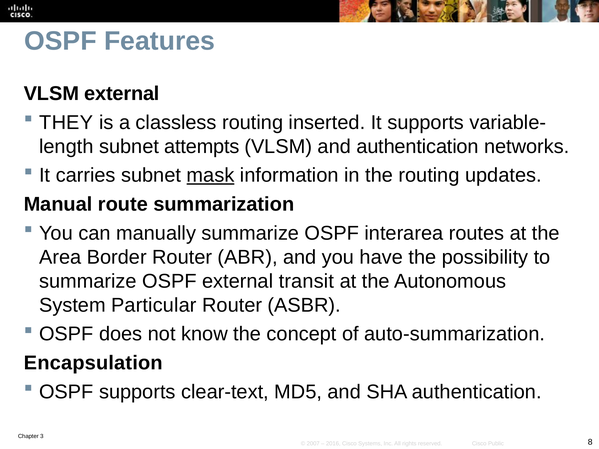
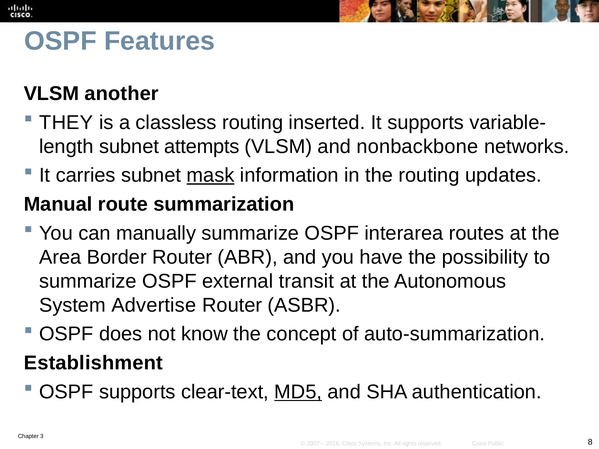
VLSM external: external -> another (122, 94)
and authentication: authentication -> nonbackbone (417, 147)
Particular: Particular -> Advertise (154, 305)
Encapsulation: Encapsulation -> Establishment (93, 363)
MD5 underline: none -> present (298, 392)
